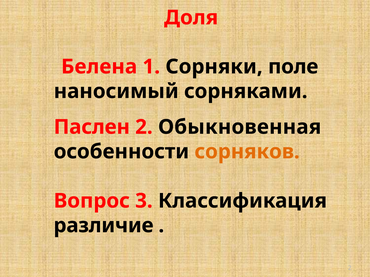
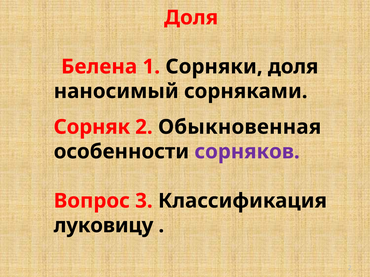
Сорняки поле: поле -> доля (293, 67)
Паслен: Паслен -> Сорняк (92, 127)
сорняков colour: orange -> purple (247, 152)
различие: различие -> луковицу (104, 226)
